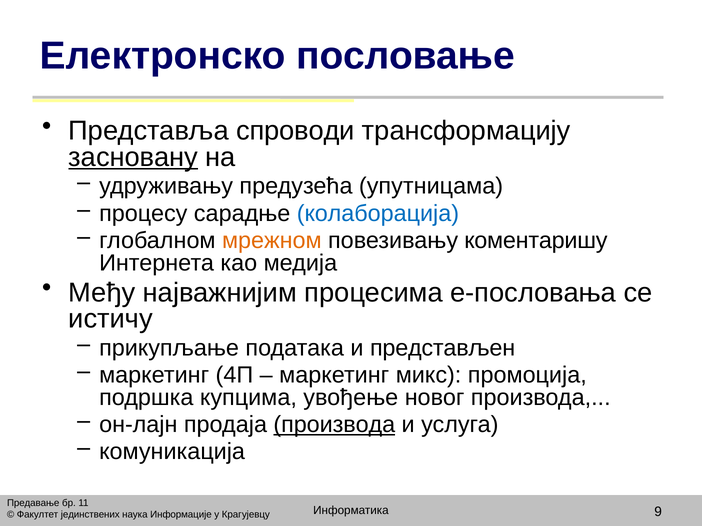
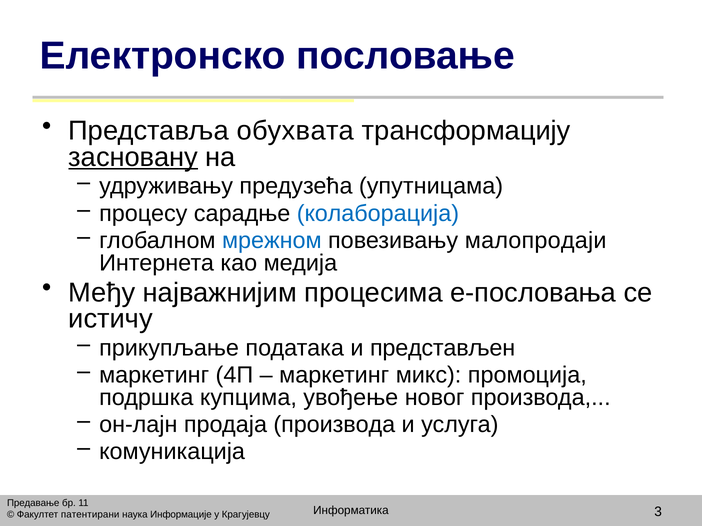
спроводи: спроводи -> обухвата (295, 131)
мрежном colour: orange -> blue (272, 241)
коментаришу: коментаришу -> малопродаји (536, 241)
производа underline: present -> none (334, 425)
9: 9 -> 3 (658, 512)
јединствених: јединствених -> патентирани (90, 515)
